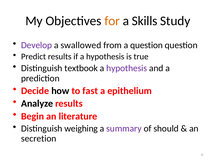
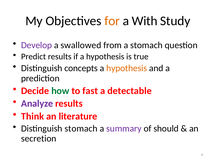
Skills: Skills -> With (145, 21)
a question: question -> stomach (146, 45)
textbook: textbook -> concepts (81, 68)
hypothesis colour: purple -> orange (127, 68)
how colour: black -> green (60, 91)
epithelium: epithelium -> detectable (130, 91)
Analyze colour: black -> purple (37, 104)
Begin: Begin -> Think (33, 116)
Distinguish weighing: weighing -> stomach (81, 128)
